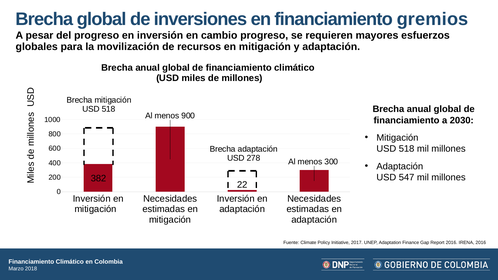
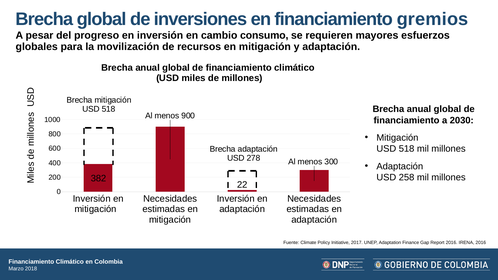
cambio progreso: progreso -> consumo (264, 36)
547: 547 -> 258 (407, 178)
